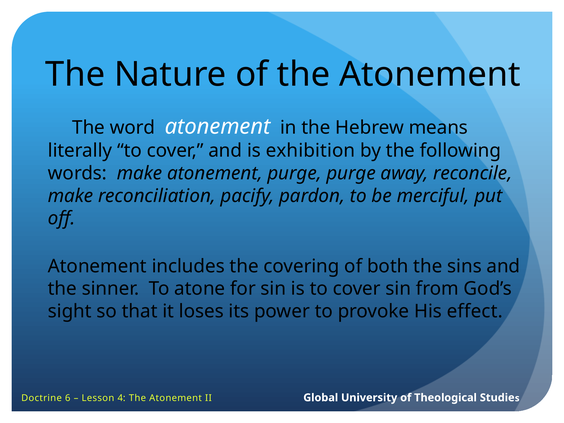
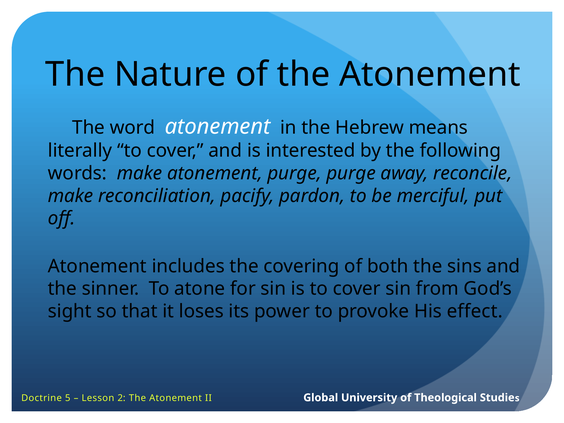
exhibition: exhibition -> interested (311, 151)
6: 6 -> 5 (68, 398)
4: 4 -> 2 (122, 398)
